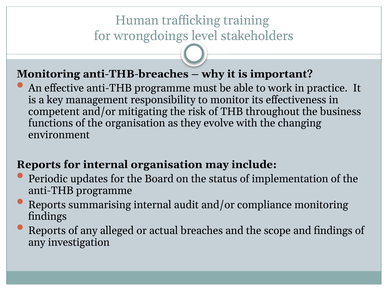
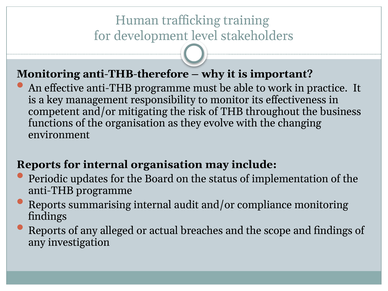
wrongdoings: wrongdoings -> development (151, 36)
anti-THB-breaches: anti-THB-breaches -> anti-THB-therefore (136, 74)
